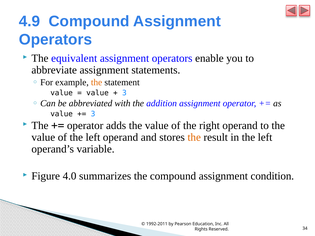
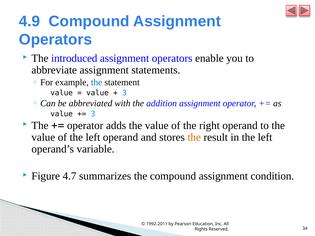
equivalent: equivalent -> introduced (74, 58)
the colour: orange -> blue (97, 83)
4.0: 4.0 -> 4.7 (70, 176)
